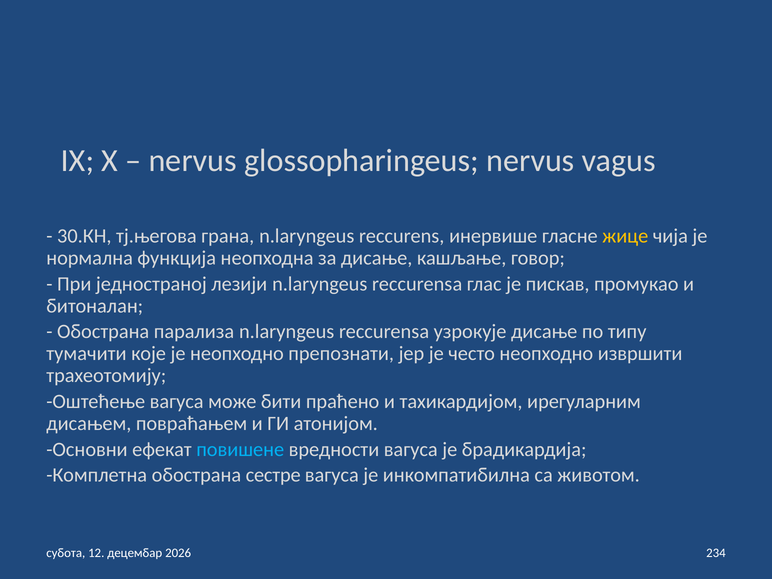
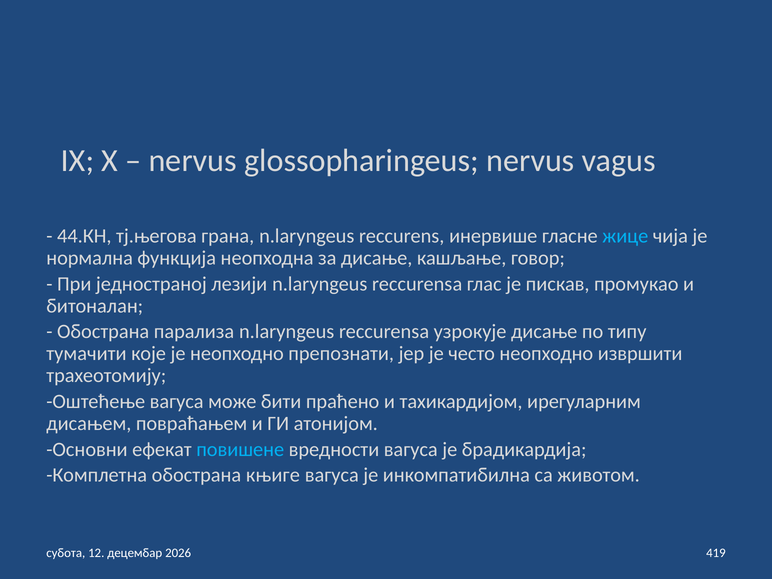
30.КН: 30.КН -> 44.КН (84, 236)
жице colour: yellow -> light blue (625, 236)
сестре: сестре -> књиге (273, 475)
234: 234 -> 419 (716, 553)
